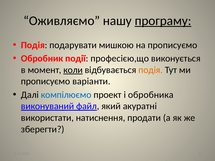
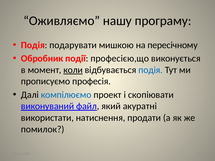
програму underline: present -> none (163, 21)
на прописуємо: прописуємо -> пересічному (173, 45)
подія colour: orange -> blue (151, 70)
варіанти: варіанти -> професія (92, 81)
обробника: обробника -> скопіювати (151, 95)
зберегти: зберегти -> помилок (43, 129)
